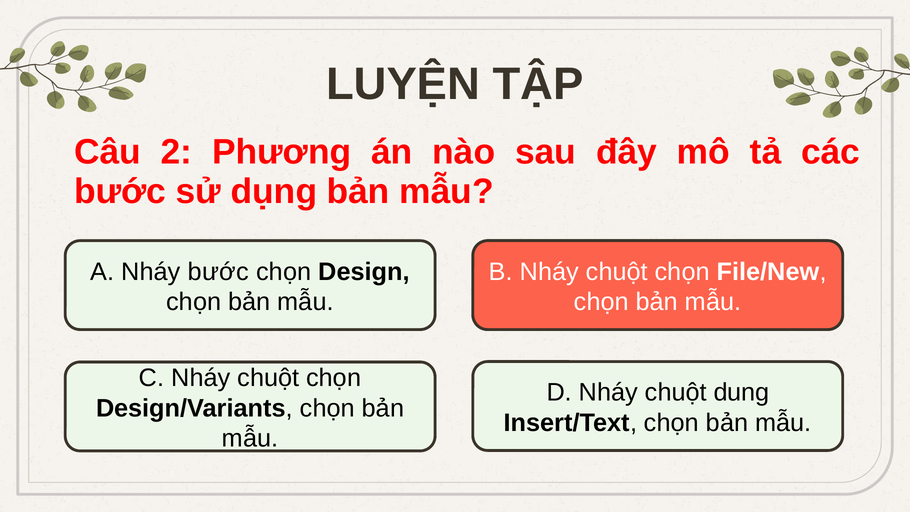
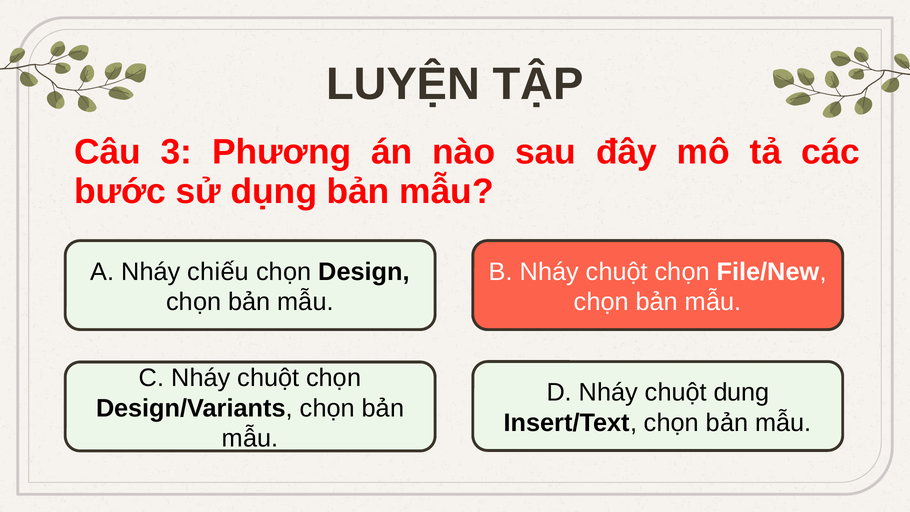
2: 2 -> 3 (177, 152)
Nháy bước: bước -> chiếu (218, 272)
